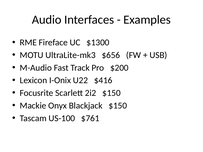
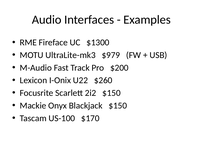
$656: $656 -> $979 (111, 55)
$416: $416 -> $260 (103, 80)
$761: $761 -> $170 (90, 118)
